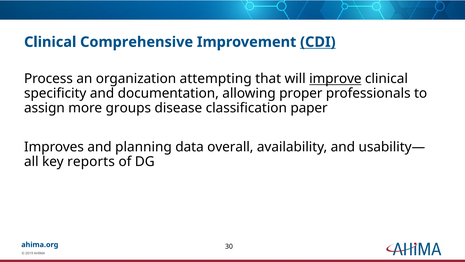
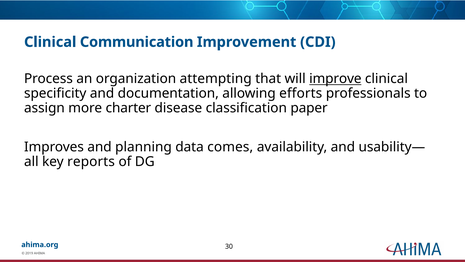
Comprehensive: Comprehensive -> Communication (137, 42)
CDI underline: present -> none (318, 42)
proper: proper -> efforts (301, 93)
groups: groups -> charter (128, 108)
overall: overall -> comes (230, 147)
